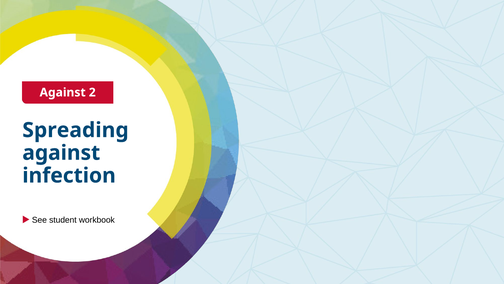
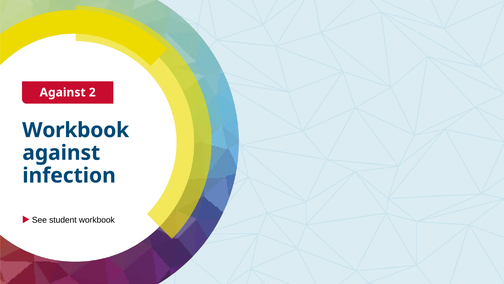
Spreading: Spreading -> Workbook (76, 130)
